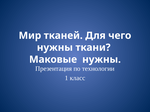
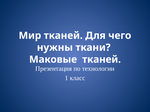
Маковые нужны: нужны -> тканей (102, 60)
